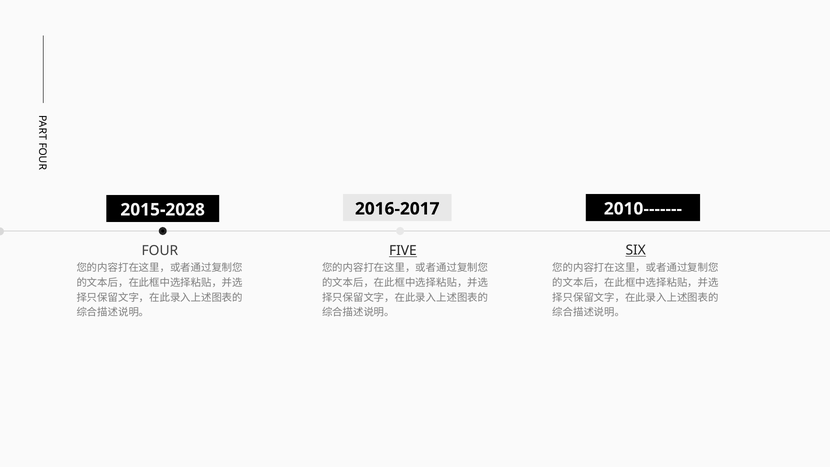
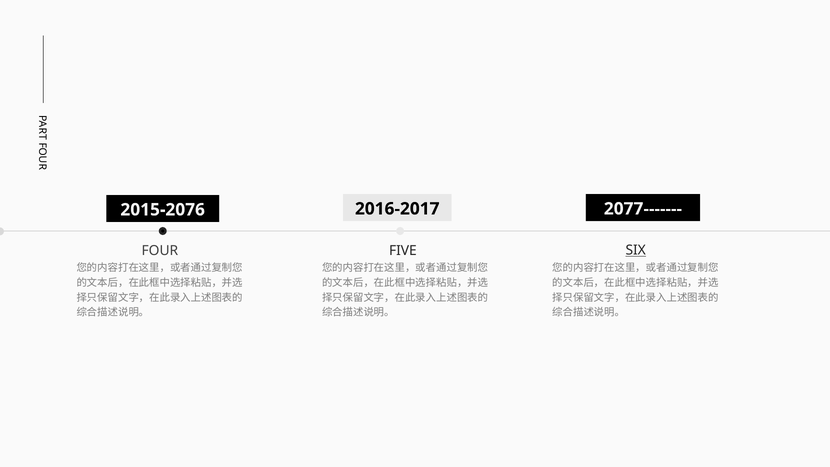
2015-2028: 2015-2028 -> 2015-2076 (163, 210)
2010-------: 2010------- -> 2077------- (643, 209)
FIVE underline: present -> none (403, 251)
